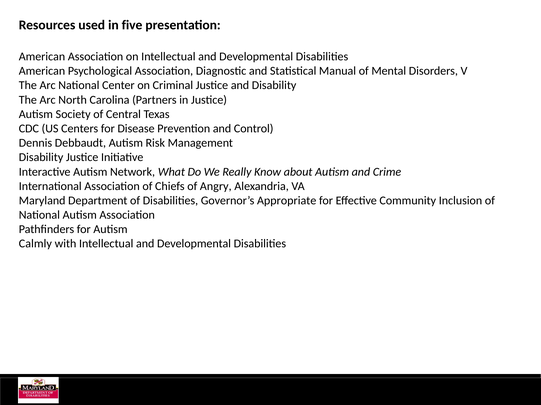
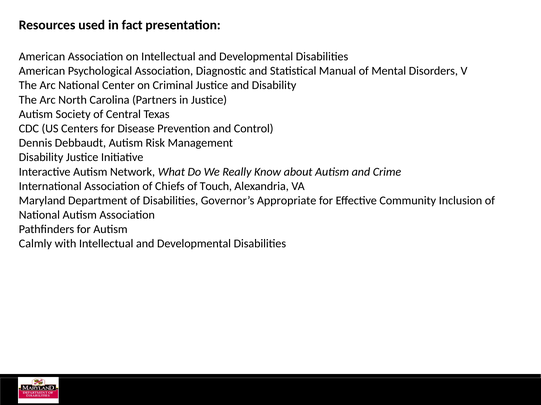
five: five -> fact (132, 25)
Angry: Angry -> Touch (216, 186)
